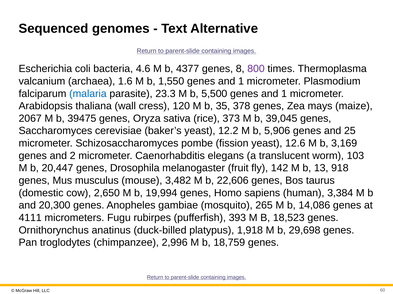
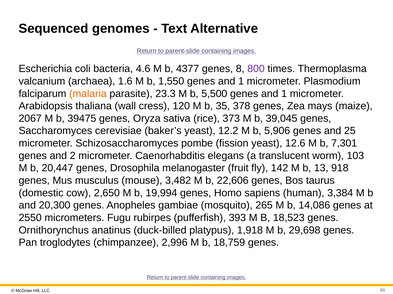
malaria colour: blue -> orange (88, 94)
3,169: 3,169 -> 7,301 (344, 144)
4111: 4111 -> 2550 (30, 218)
